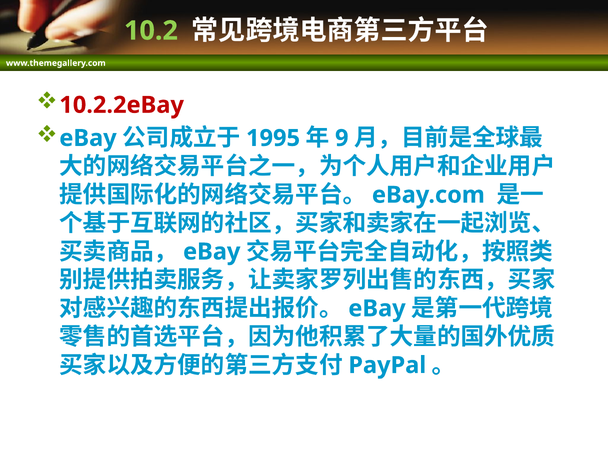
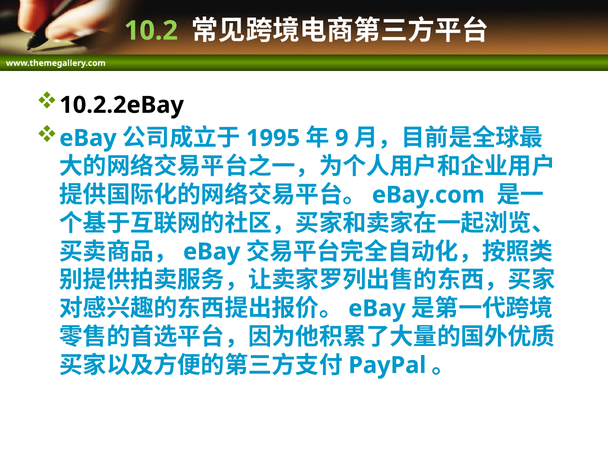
10.2.2eBay colour: red -> black (122, 105)
